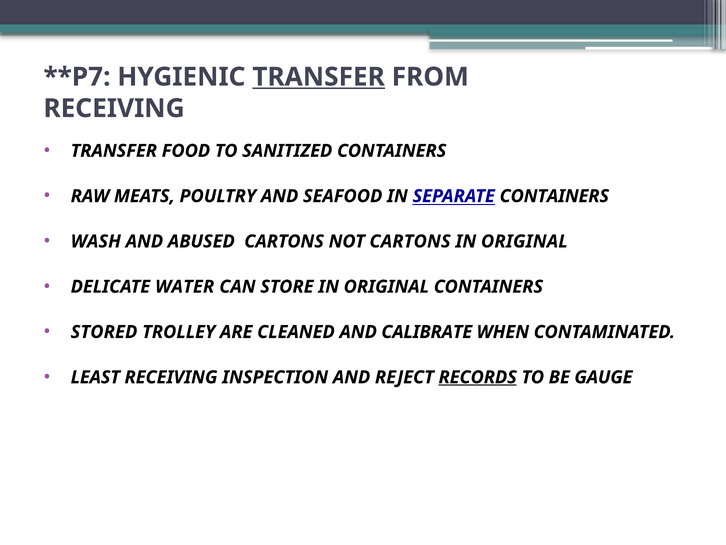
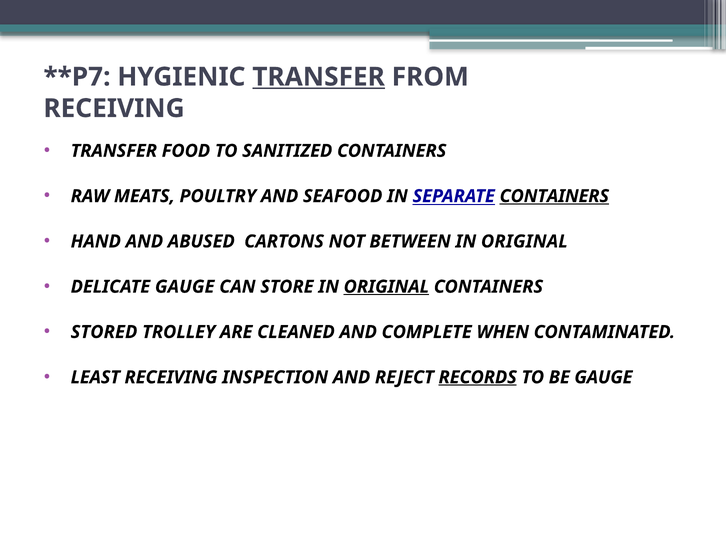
CONTAINERS underline: none -> present (554, 196)
WASH: WASH -> HAND (96, 241)
NOT CARTONS: CARTONS -> BETWEEN (410, 241)
DELICATE WATER: WATER -> GAUGE (185, 286)
ORIGINAL underline: none -> present (386, 286)
CALIBRATE: CALIBRATE -> COMPLETE (427, 332)
